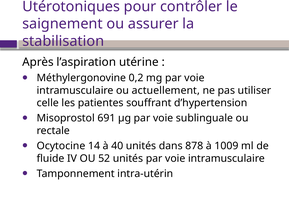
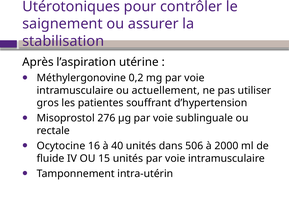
celle: celle -> gros (48, 103)
691: 691 -> 276 (106, 119)
14: 14 -> 16 (94, 146)
878: 878 -> 506 (194, 146)
1009: 1009 -> 2000 (226, 146)
52: 52 -> 15 (104, 159)
